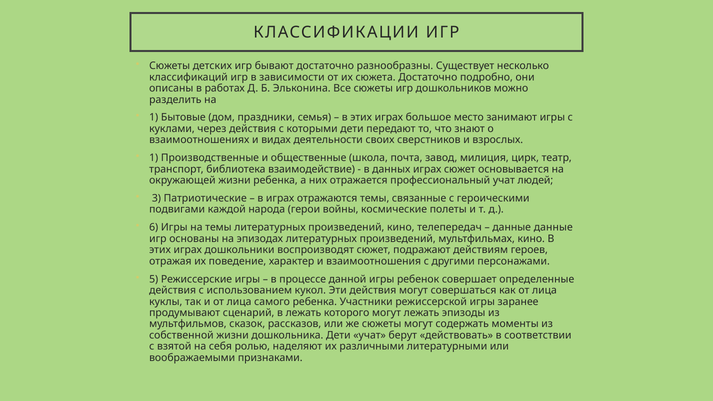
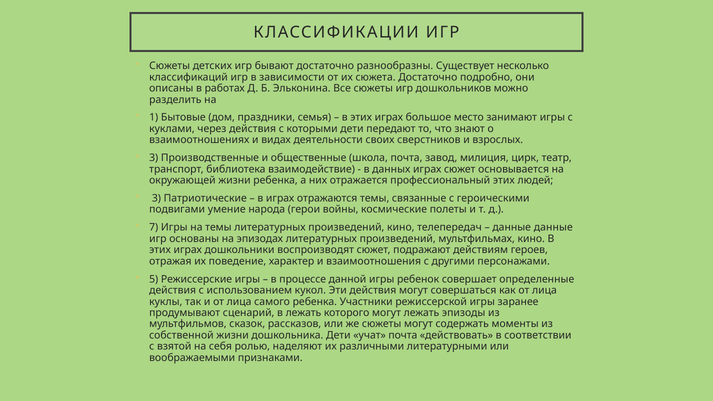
1: 1 -> 3 (154, 158)
профессиональный учат: учат -> этих (504, 180)
каждой: каждой -> умение (227, 210)
6: 6 -> 7 (154, 227)
учат берут: берут -> почта (403, 335)
